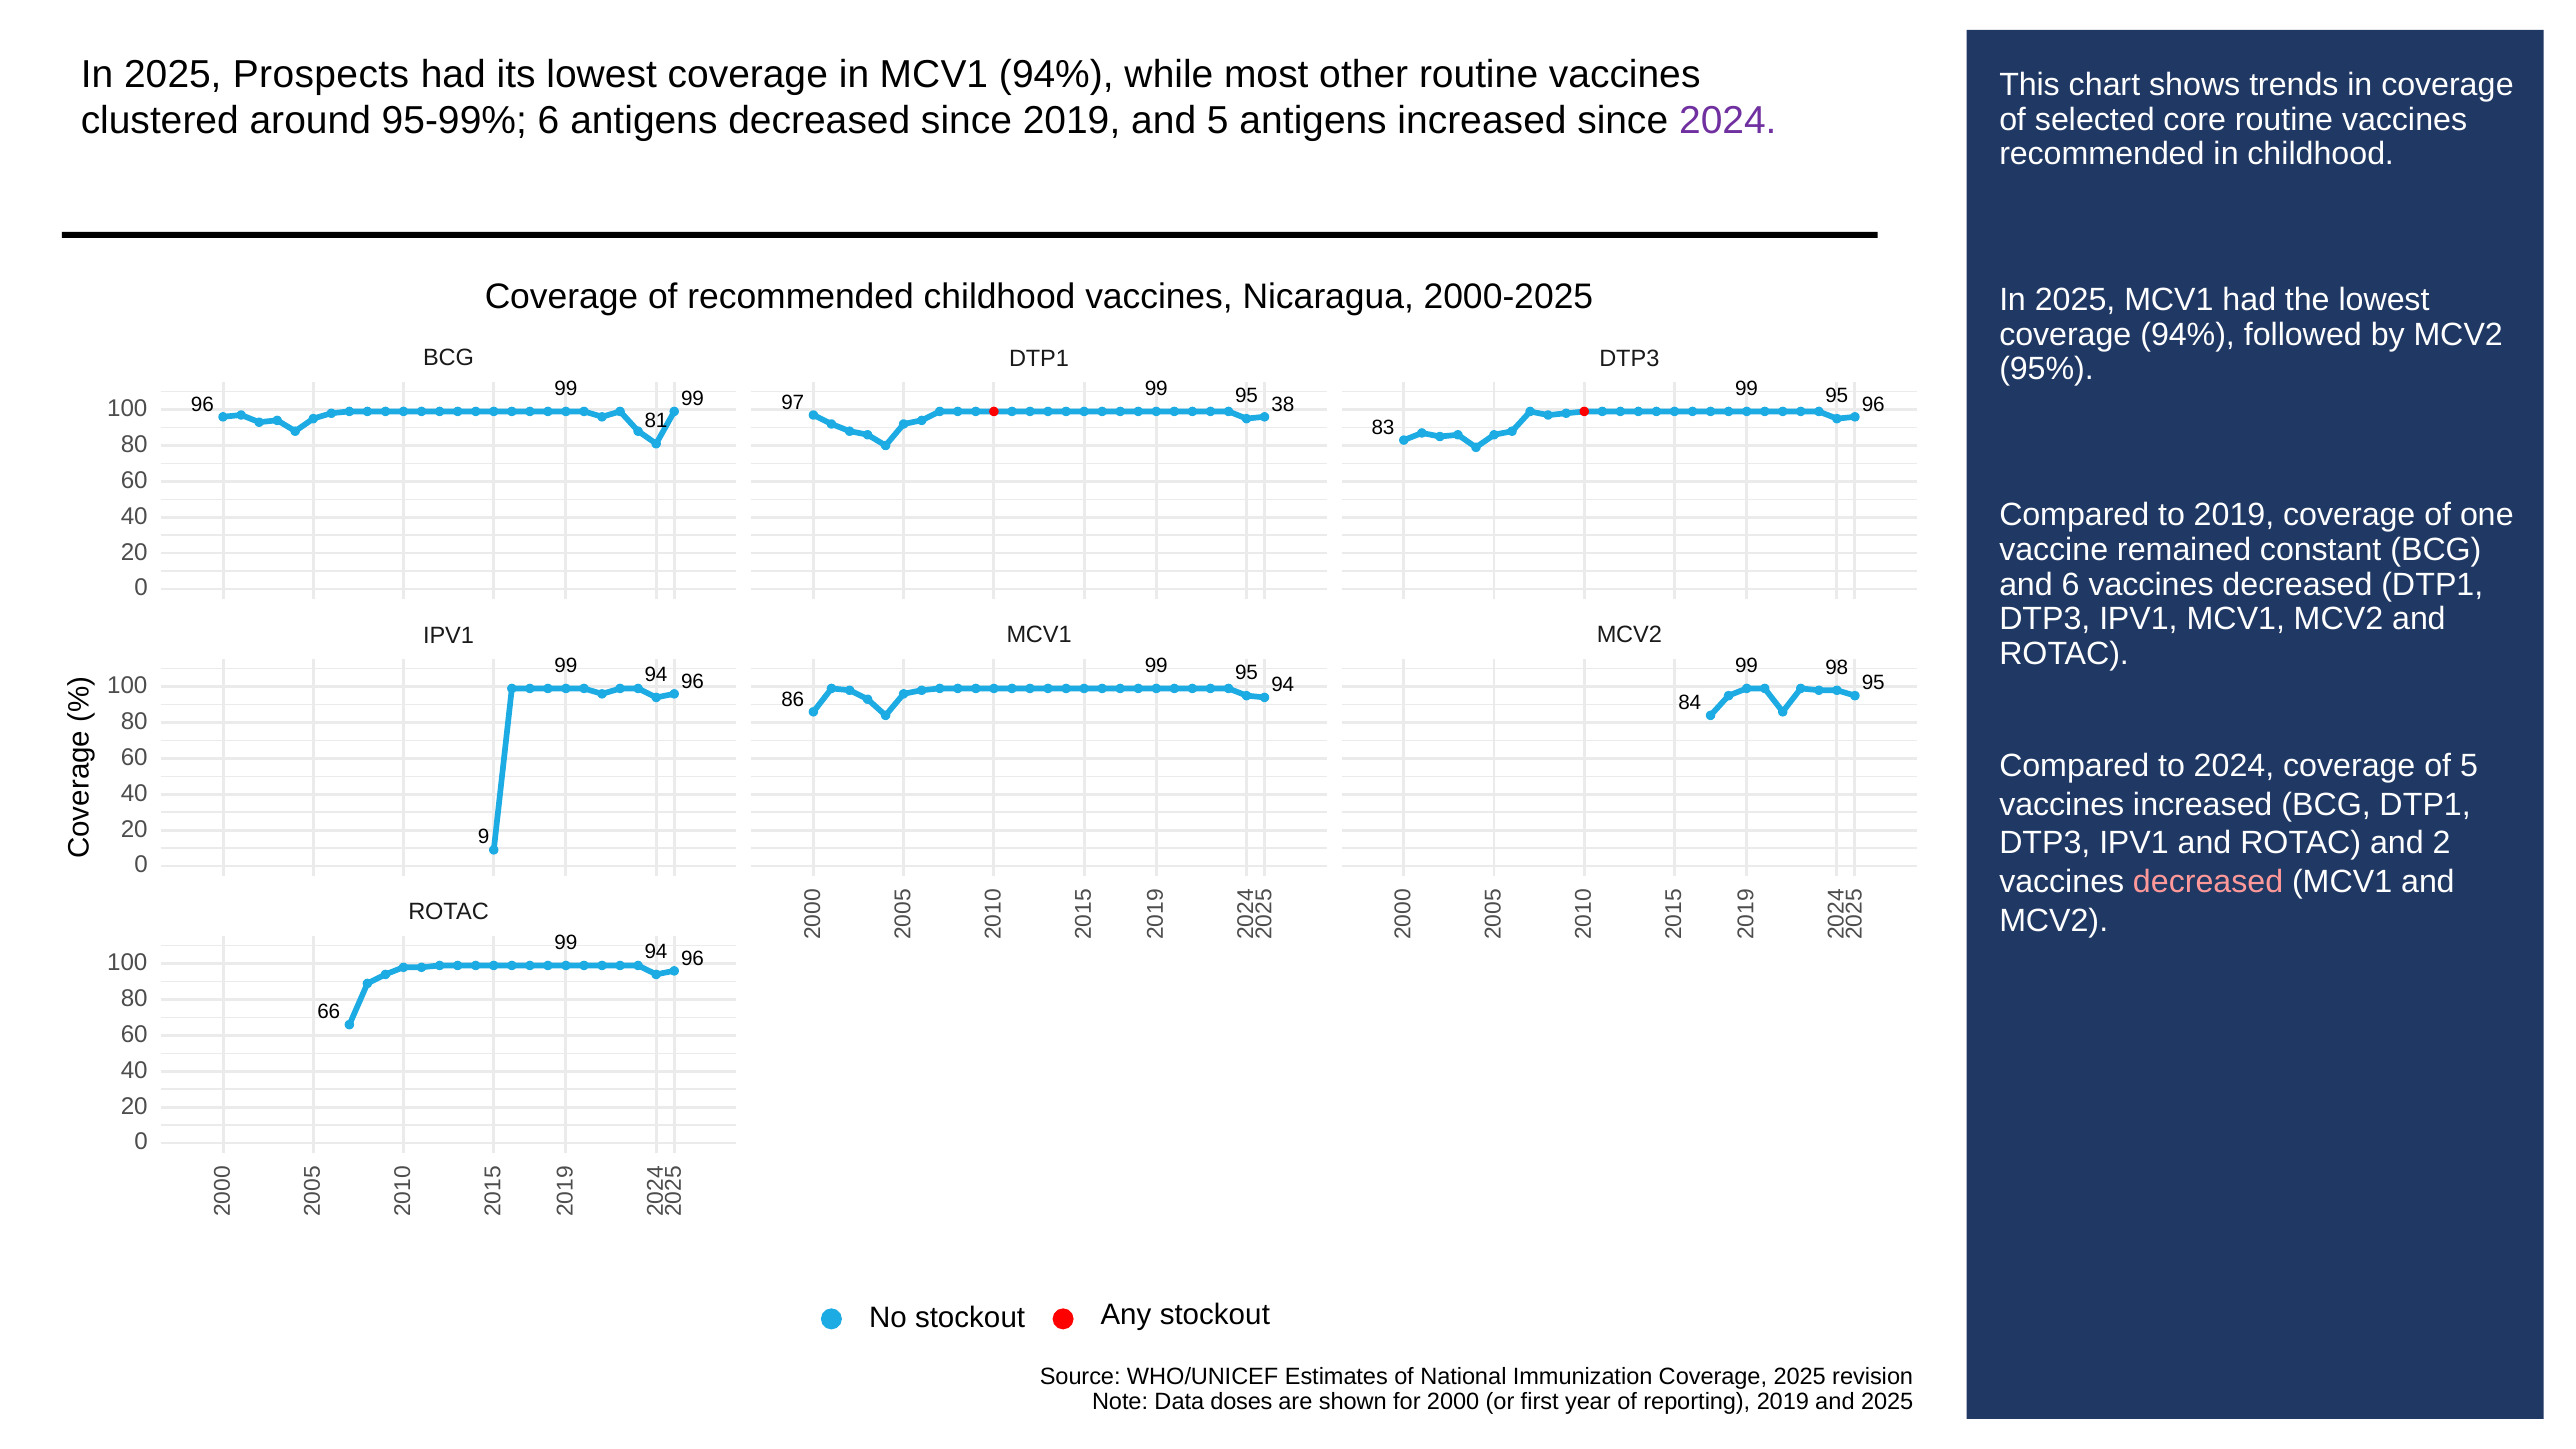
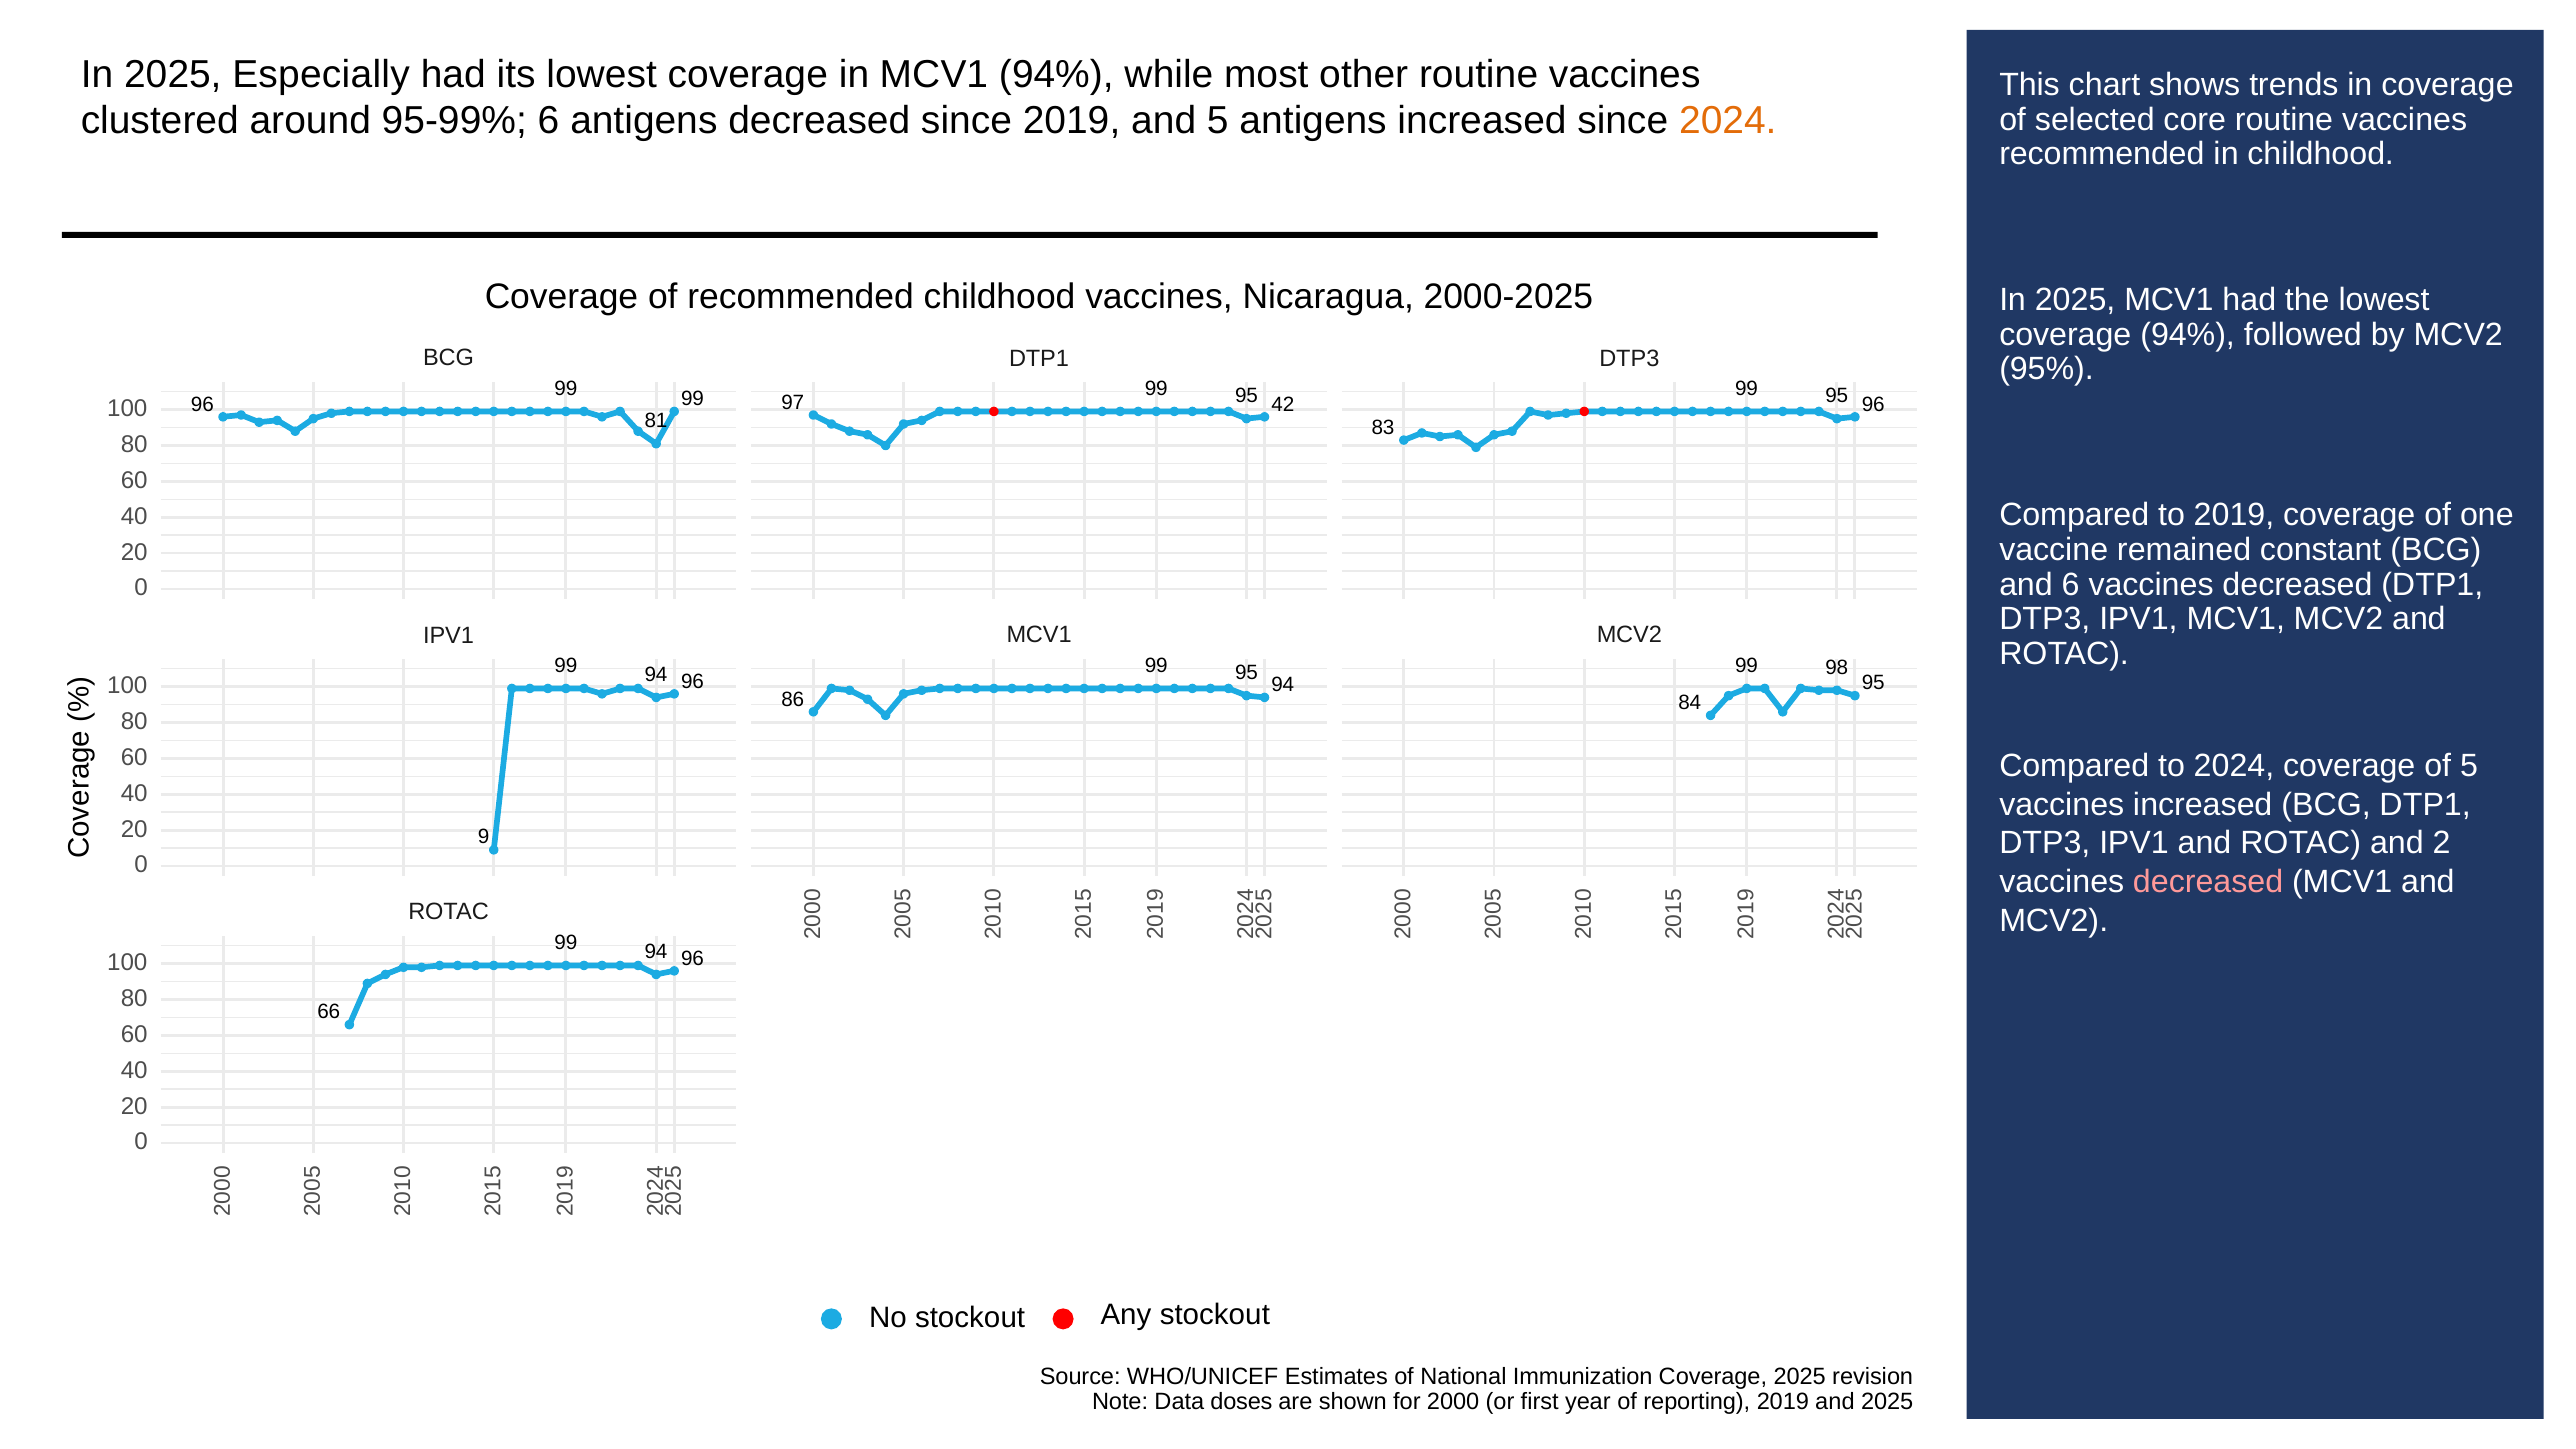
Prospects: Prospects -> Especially (321, 74)
2024 colour: purple -> orange (1728, 121)
38: 38 -> 42 (1283, 404)
